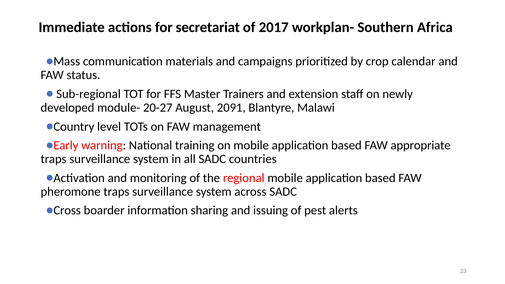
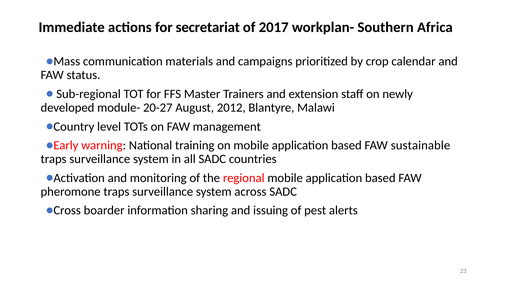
2091: 2091 -> 2012 (231, 108)
appropriate: appropriate -> sustainable (420, 145)
